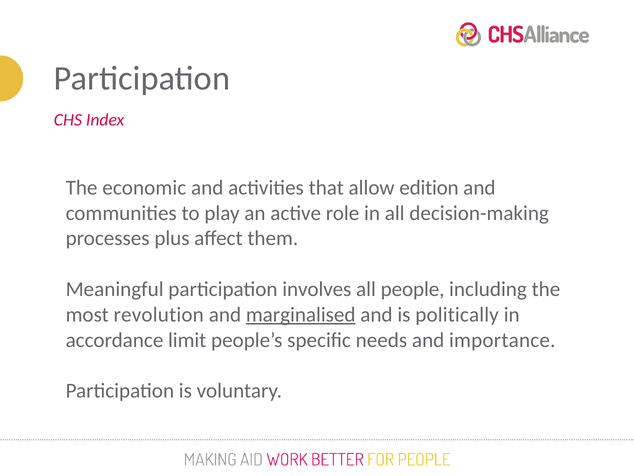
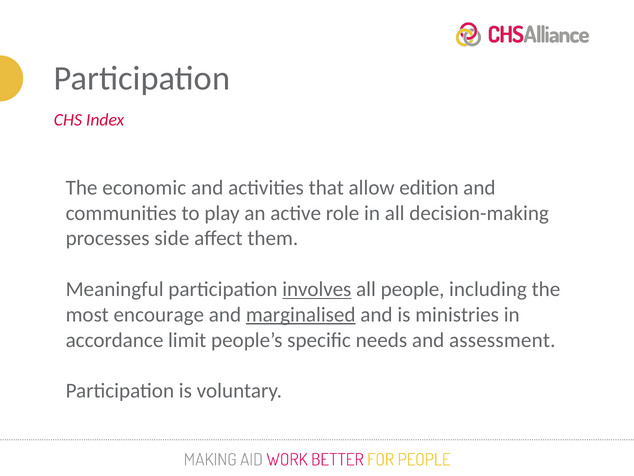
plus: plus -> side (172, 238)
involves underline: none -> present (317, 289)
revolution: revolution -> encourage (159, 314)
politically: politically -> ministries (457, 314)
importance: importance -> assessment (502, 340)
